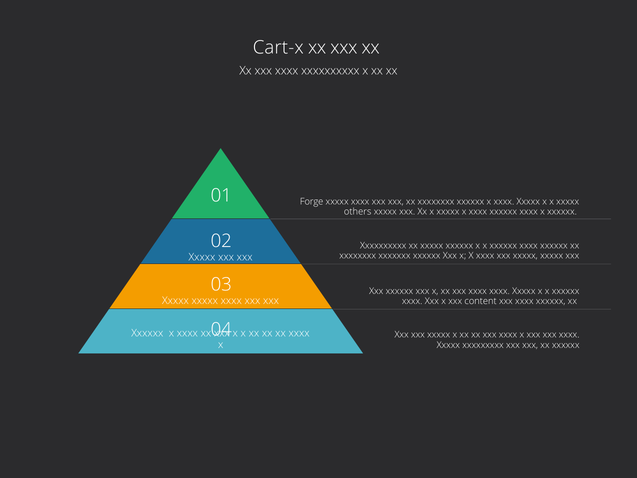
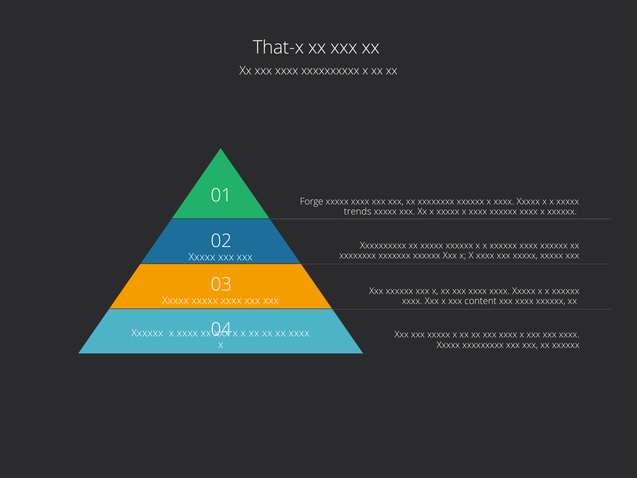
Cart-x: Cart-x -> That-x (278, 48)
others: others -> trends (358, 212)
